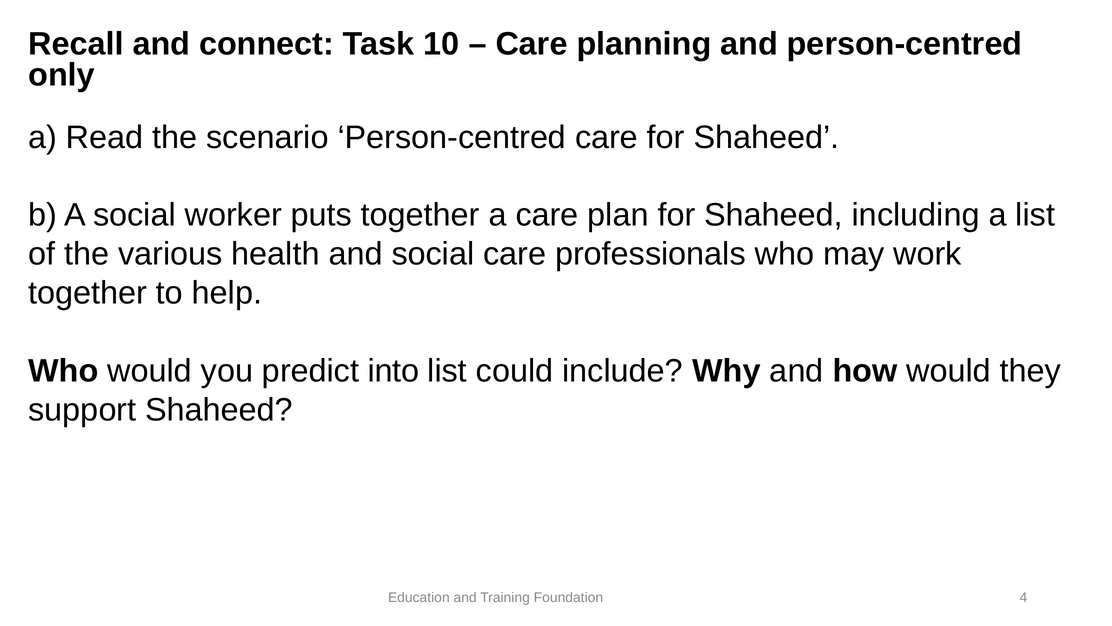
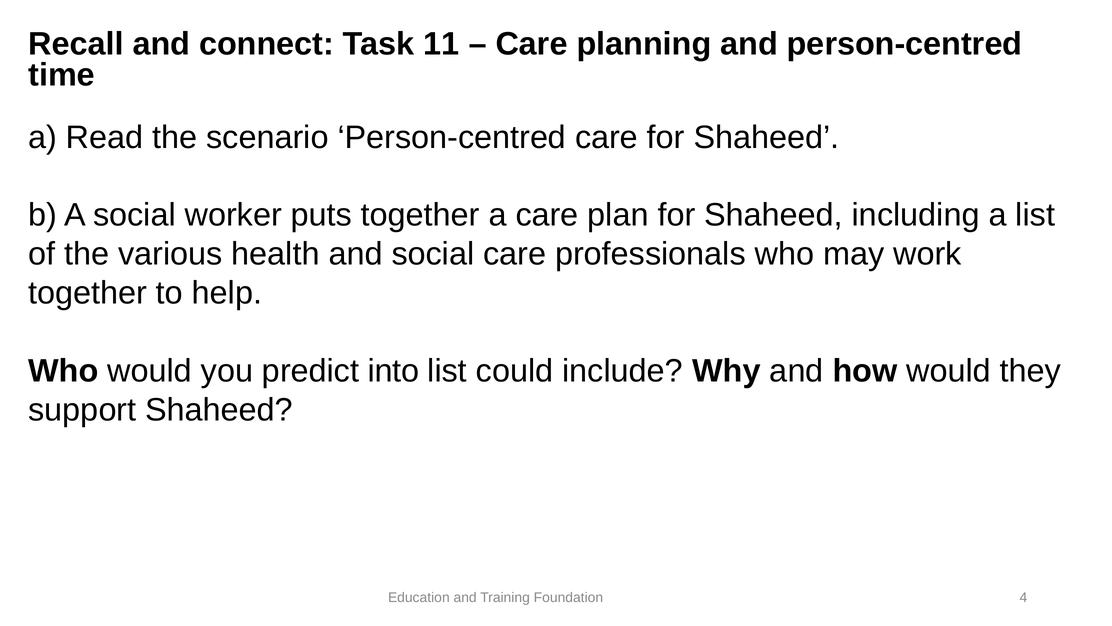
10: 10 -> 11 (441, 44)
only: only -> time (62, 75)
